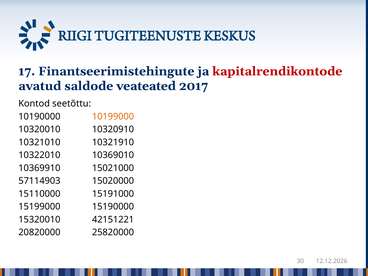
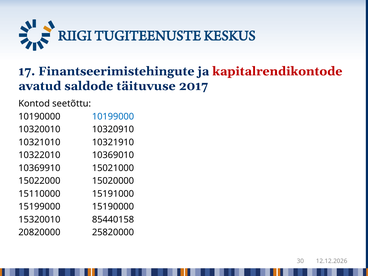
veateated: veateated -> täituvuse (146, 86)
10199000 colour: orange -> blue (113, 116)
57114903: 57114903 -> 15022000 (39, 181)
42151221: 42151221 -> 85440158 (113, 220)
